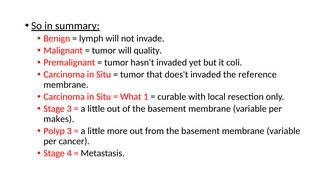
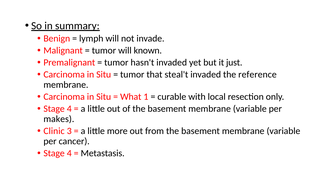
quality: quality -> known (148, 51)
coli: coli -> just (234, 63)
does't: does't -> steal't (176, 75)
3: 3 -> 4 (69, 109)
Polyp: Polyp -> Clinic (54, 131)
